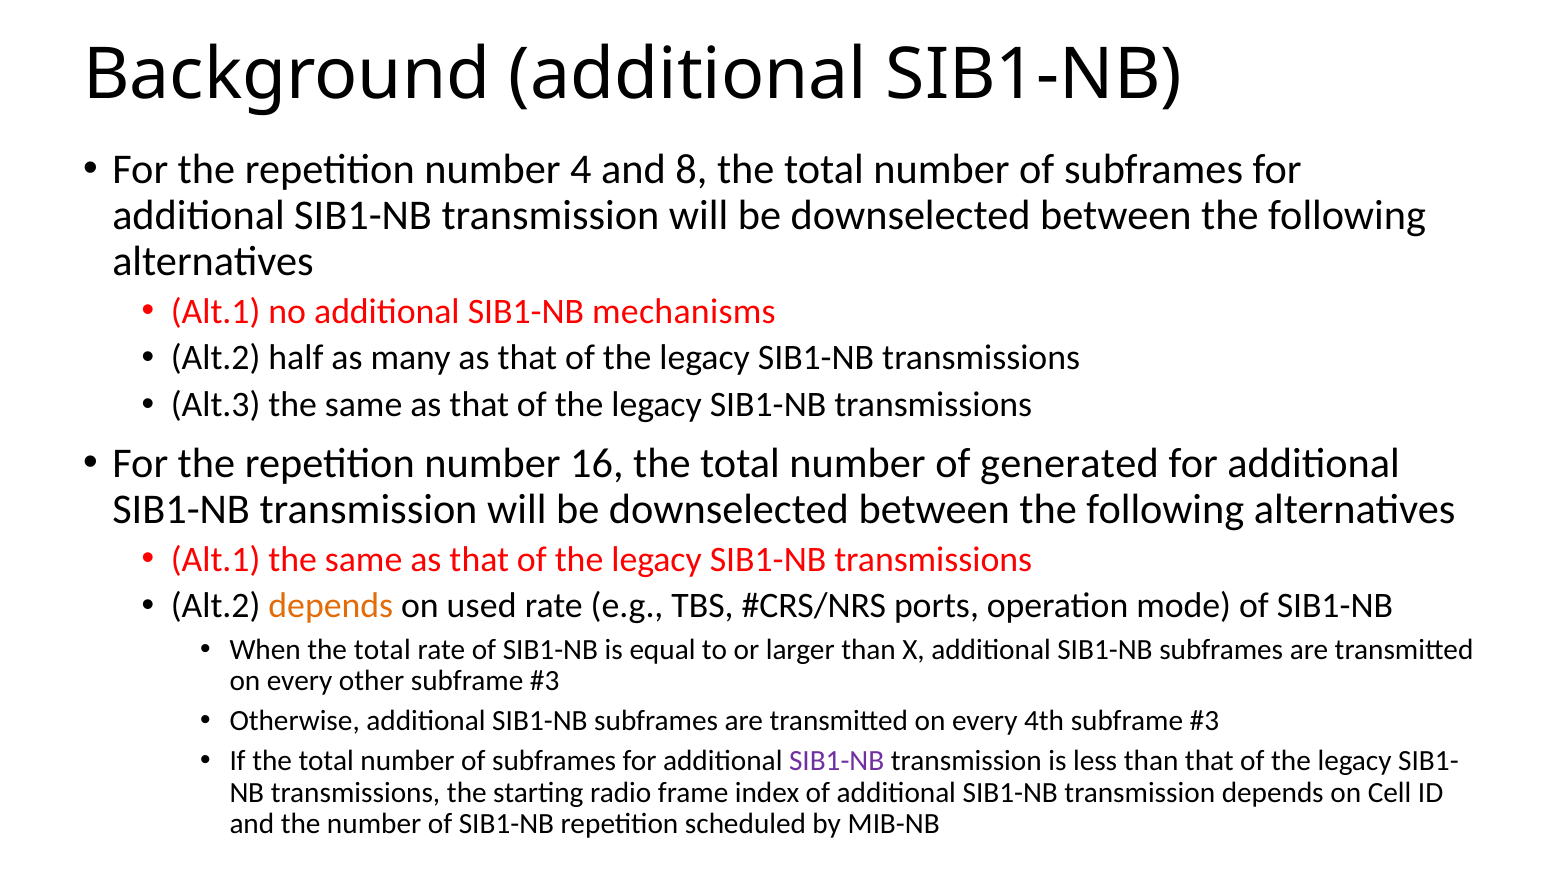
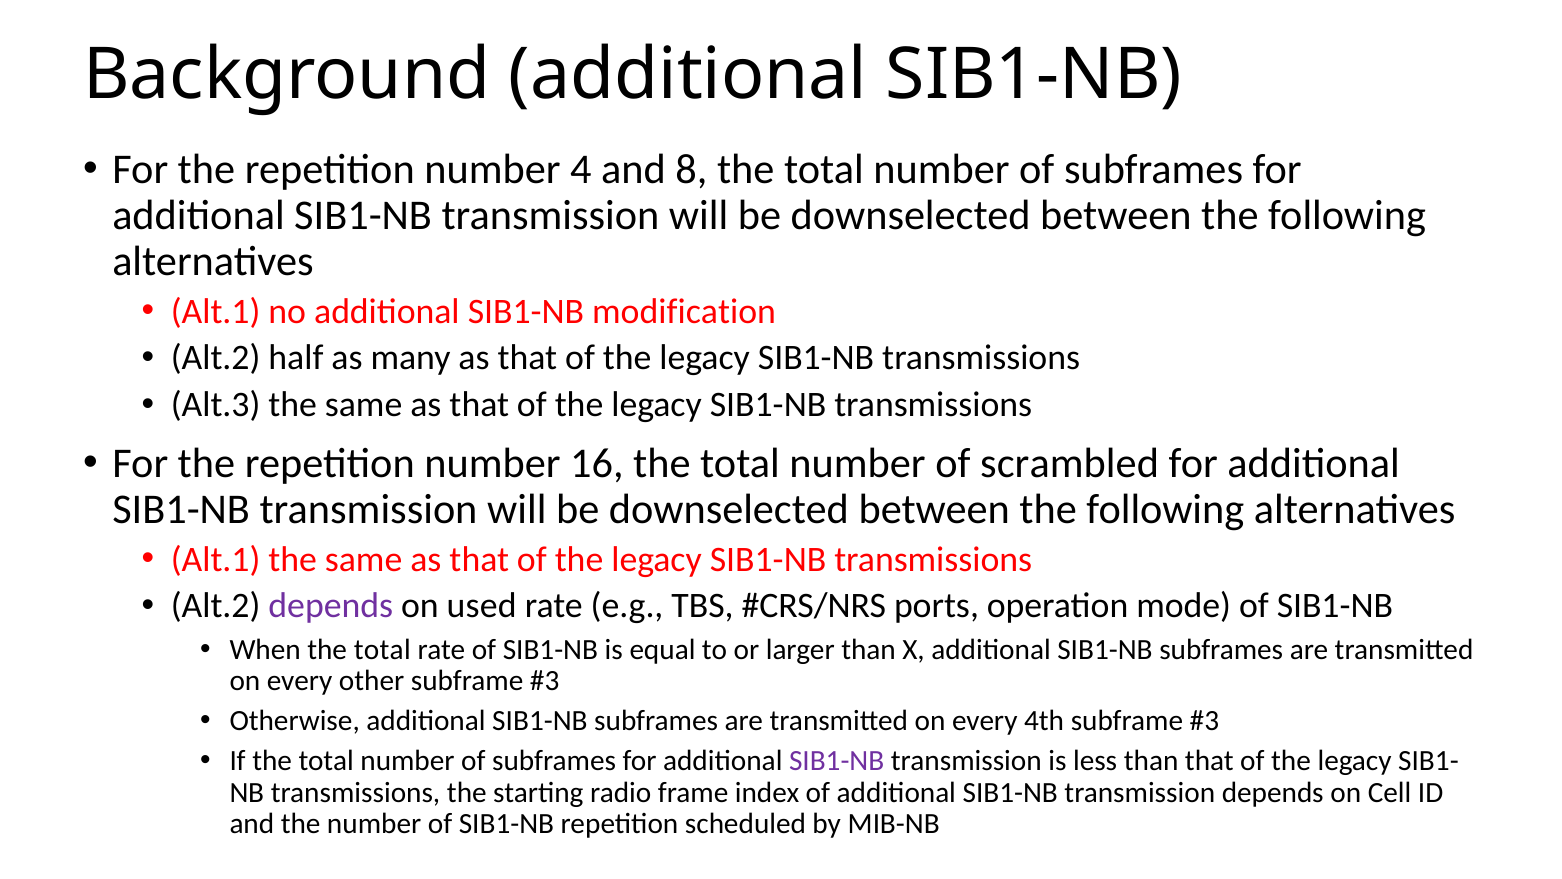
mechanisms: mechanisms -> modification (684, 311)
generated: generated -> scrambled (1070, 463)
depends colour: orange -> purple (331, 606)
